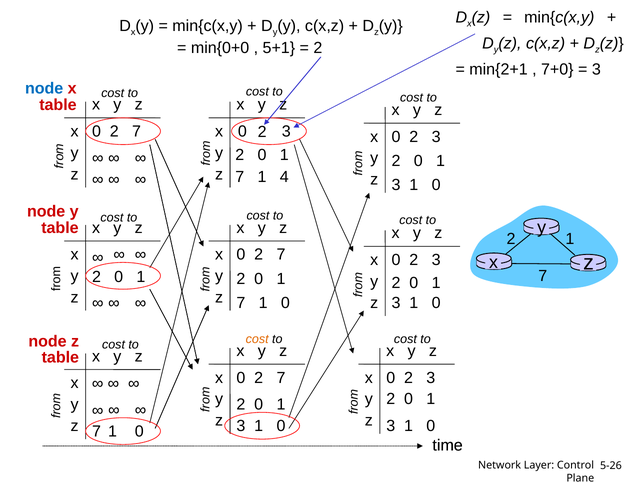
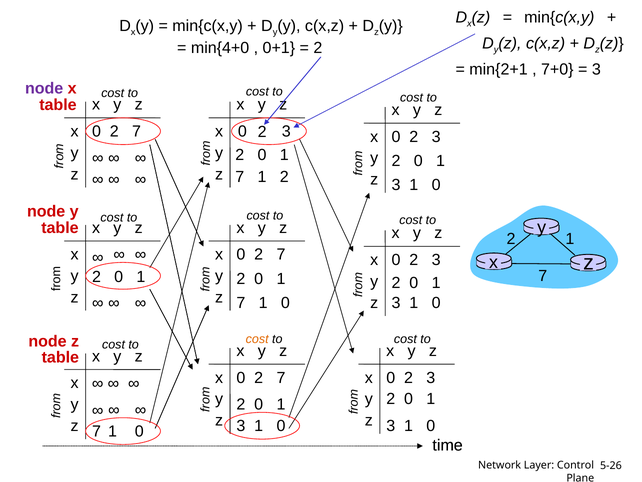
min{0+0: min{0+0 -> min{4+0 (220, 48)
5+1: 5+1 -> 0+1 (279, 48)
node colour: blue -> purple (44, 89)
7 1 4: 4 -> 2 (284, 177)
